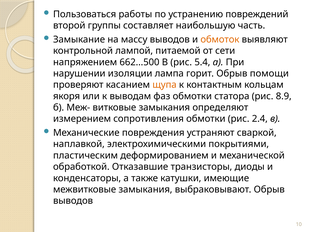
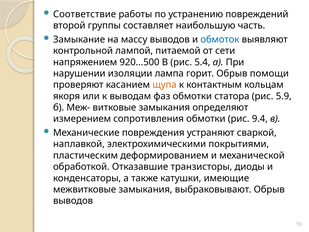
Пользоваться: Пользоваться -> Соответствие (85, 14)
обмоток colour: orange -> blue (220, 39)
662...500: 662...500 -> 920...500 (139, 62)
8.9: 8.9 -> 5.9 (284, 96)
2.4: 2.4 -> 9.4 (260, 119)
